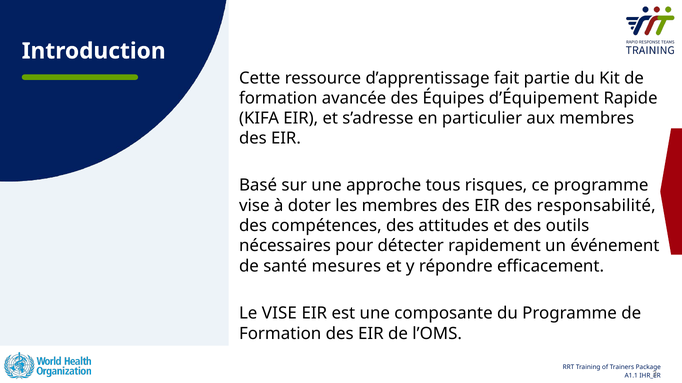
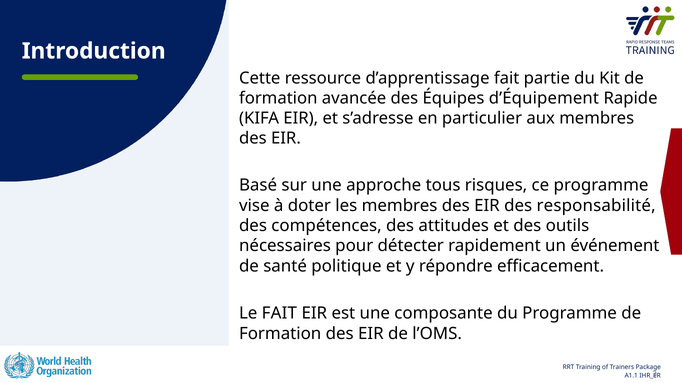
mesures: mesures -> politique (346, 267)
Le VISE: VISE -> FAIT (279, 314)
